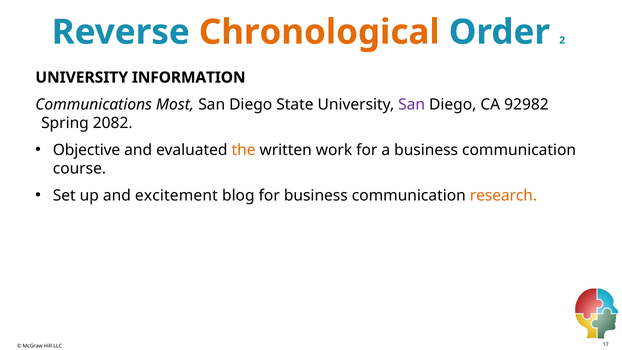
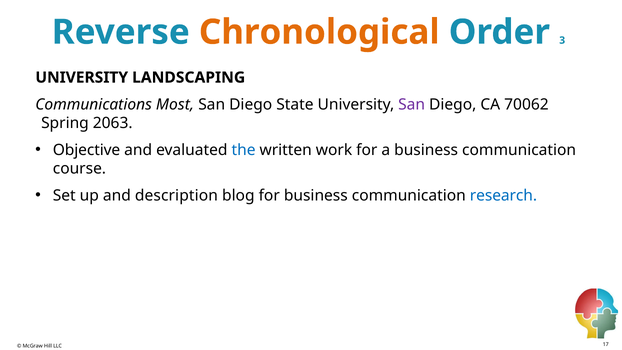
2: 2 -> 3 (562, 40)
INFORMATION: INFORMATION -> LANDSCAPING (189, 77)
92982: 92982 -> 70062 (526, 104)
2082: 2082 -> 2063 (113, 123)
the colour: orange -> blue (244, 150)
excitement: excitement -> description (176, 196)
research colour: orange -> blue (503, 196)
